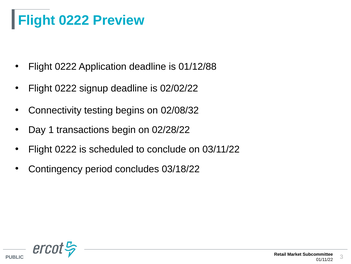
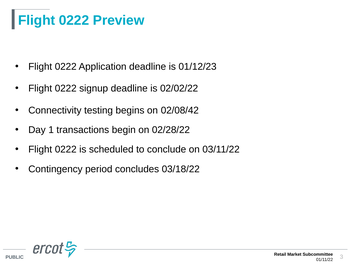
01/12/88: 01/12/88 -> 01/12/23 (198, 66)
02/08/32: 02/08/32 -> 02/08/42 (180, 110)
